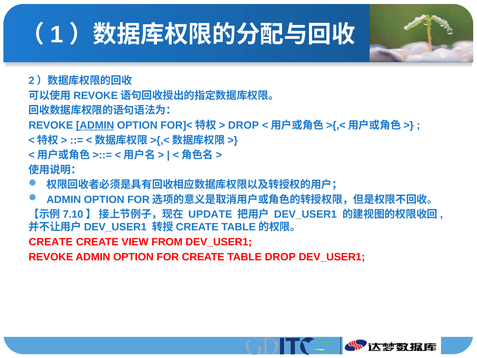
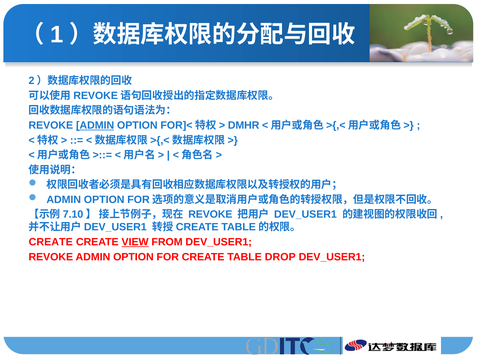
DROP: DROP -> DMHR (244, 125)
UPDATE: UPDATE -> REVOKE (210, 214)
VIEW underline: none -> present (135, 242)
